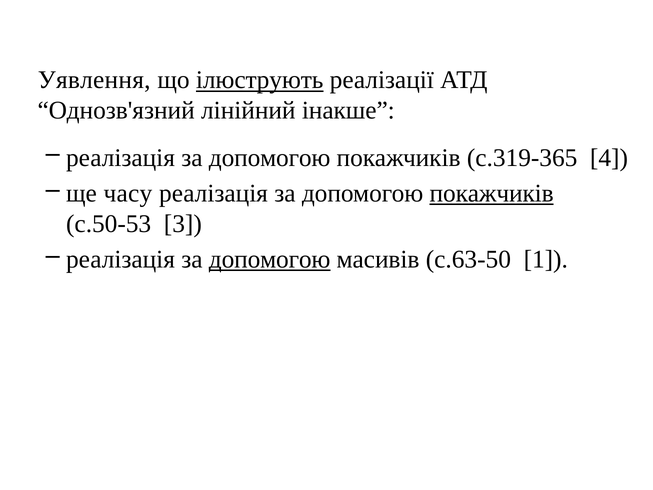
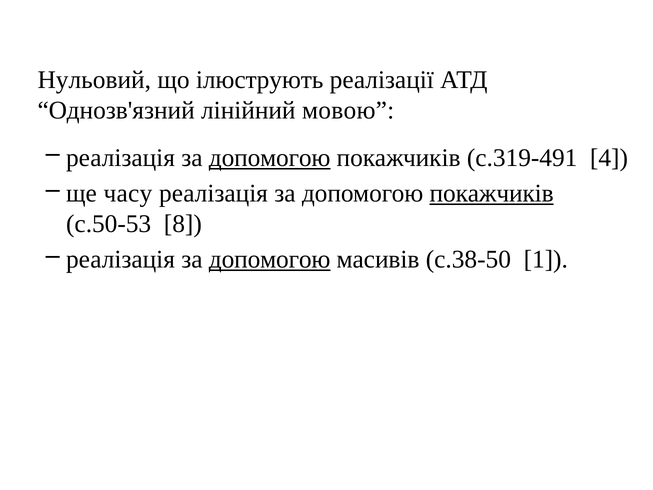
Уявлення: Уявлення -> Нульовий (94, 80)
ілюструють underline: present -> none (260, 80)
інакше: інакше -> мовою (348, 111)
допомогою underline: none -> present (270, 158)
с.319-365: с.319-365 -> с.319-491 (522, 158)
3: 3 -> 8 (183, 224)
с.63-50: с.63-50 -> с.38-50 (468, 259)
